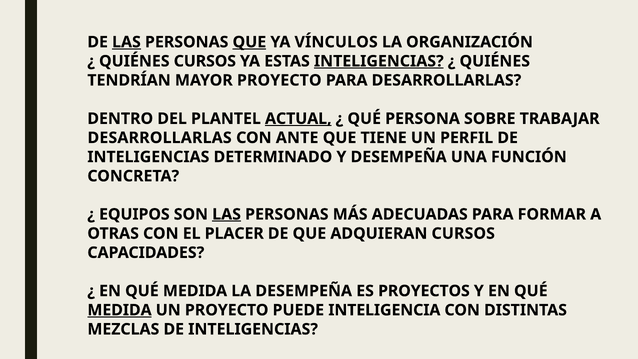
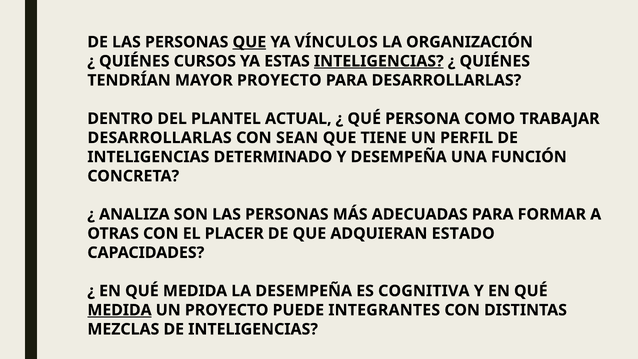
LAS underline: present -> none (126, 42)
ACTUAL underline: present -> none (298, 119)
SOBRE: SOBRE -> COMO (490, 119)
ANTE: ANTE -> SEAN (297, 138)
EQUIPOS: EQUIPOS -> ANALIZA (134, 214)
LAS underline: present -> none (227, 214)
ADQUIERAN CURSOS: CURSOS -> ESTADO (463, 233)
PROYECTOS: PROYECTOS -> COGNITIVA (424, 291)
INTELIGENCIA: INTELIGENCIA -> INTEGRANTES (384, 310)
